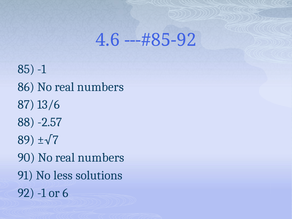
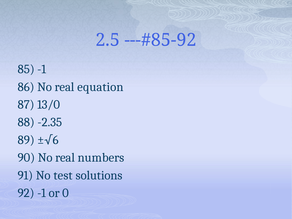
4.6: 4.6 -> 2.5 (108, 40)
86 No real numbers: numbers -> equation (100, 87)
13/6: 13/6 -> 13/0 (49, 105)
-2.57: -2.57 -> -2.35 (50, 122)
±√7: ±√7 -> ±√6 (48, 140)
less: less -> test (63, 175)
6: 6 -> 0 (65, 193)
